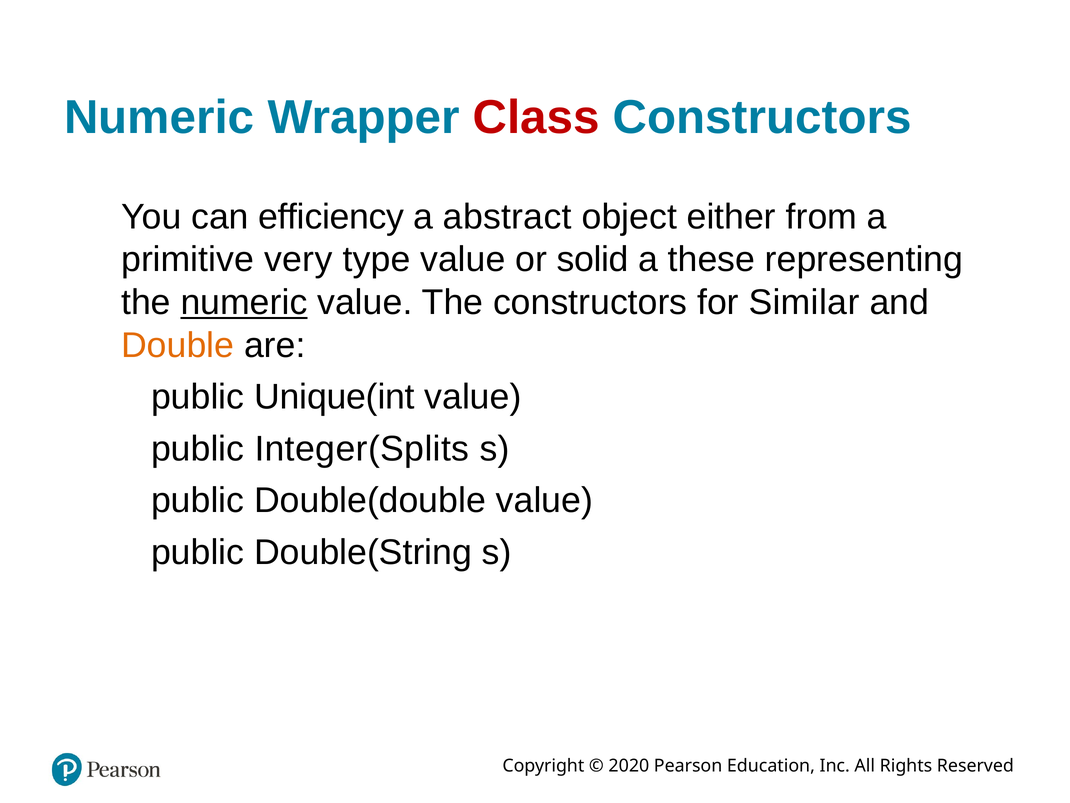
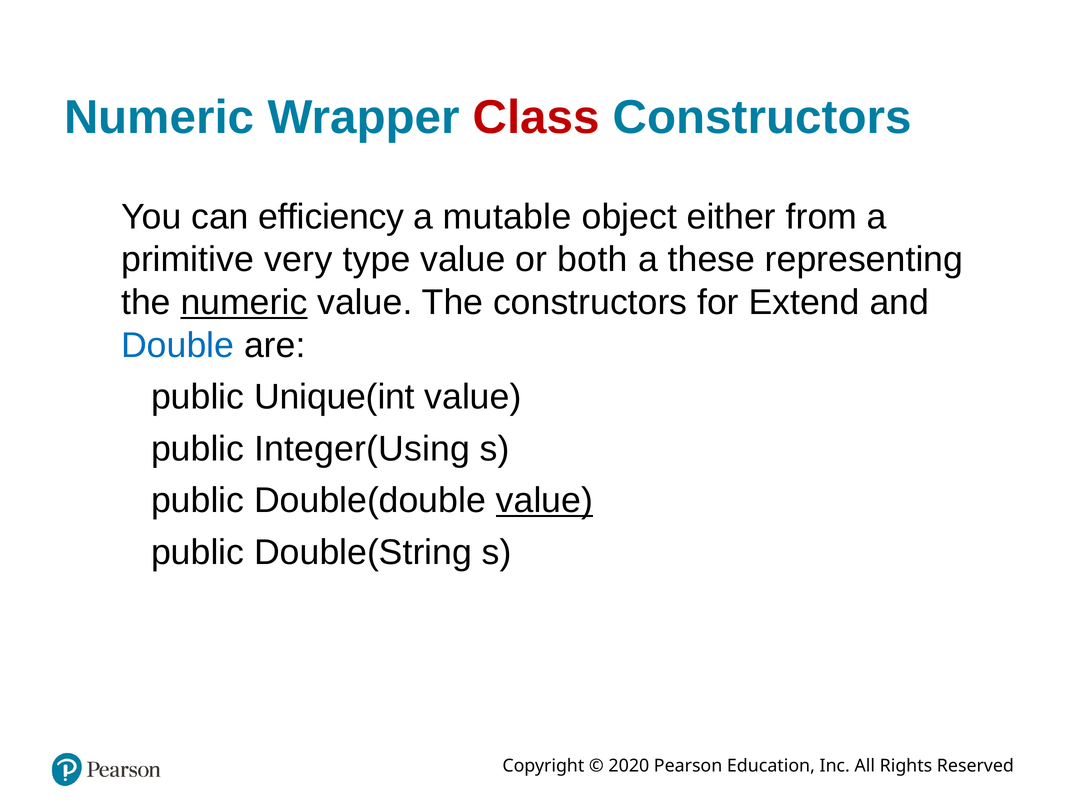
abstract: abstract -> mutable (507, 217)
solid: solid -> both (592, 260)
Similar: Similar -> Extend (804, 302)
Double colour: orange -> blue (178, 345)
Integer(Splits: Integer(Splits -> Integer(Using (362, 449)
value underline: none -> present (544, 500)
